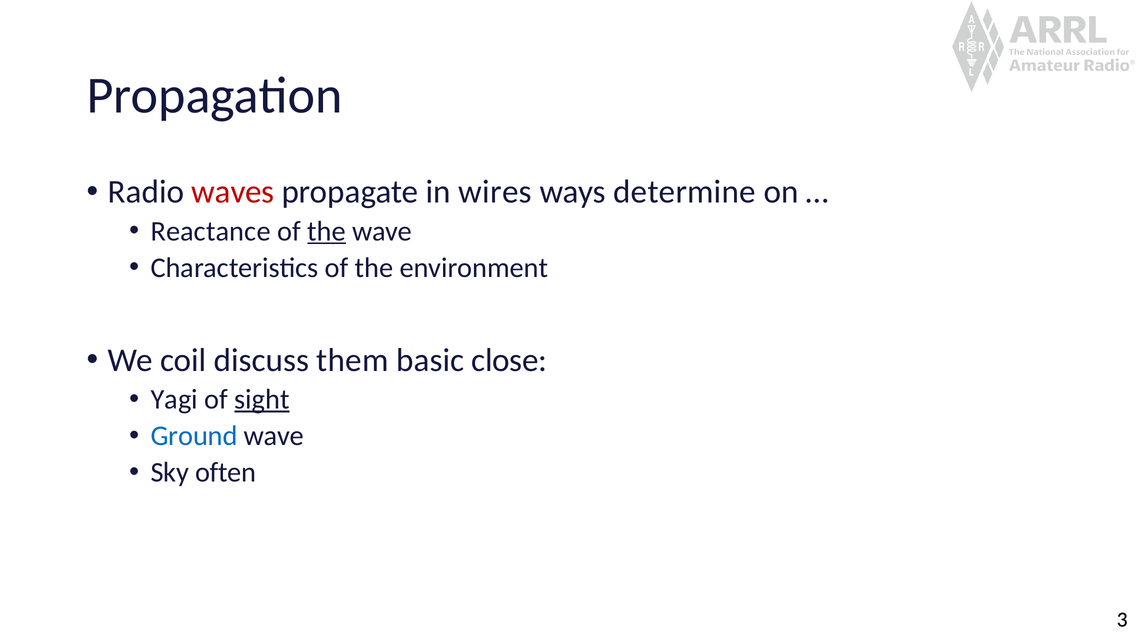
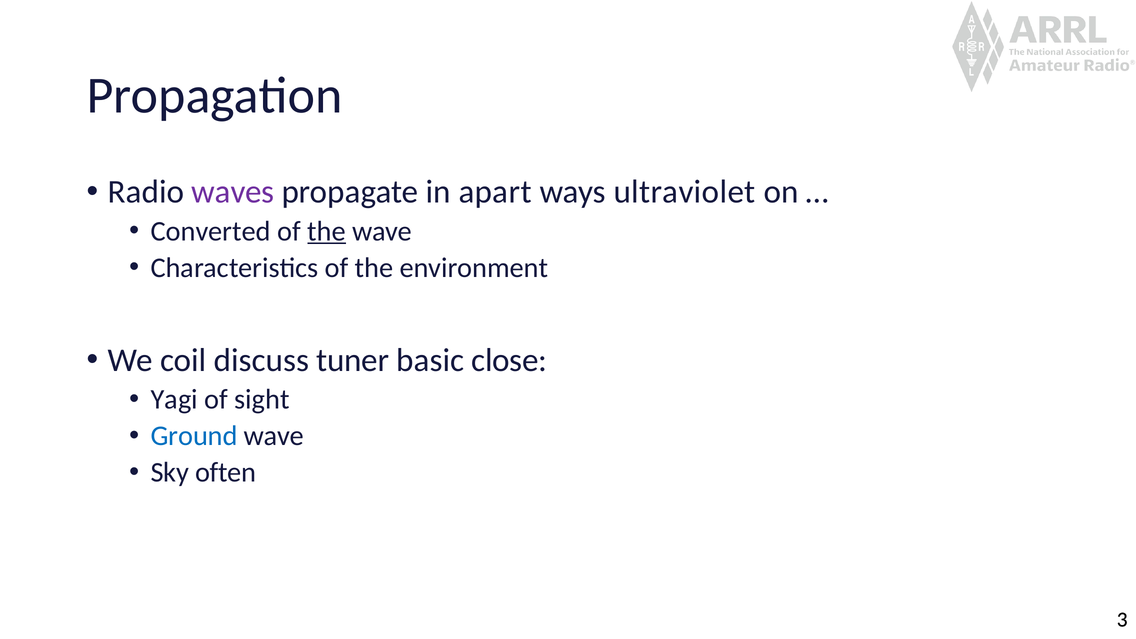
waves colour: red -> purple (233, 192)
wires: wires -> apart (495, 192)
determine: determine -> ultraviolet (685, 192)
Reactance: Reactance -> Converted (211, 231)
them: them -> tuner (353, 360)
sight underline: present -> none (262, 399)
